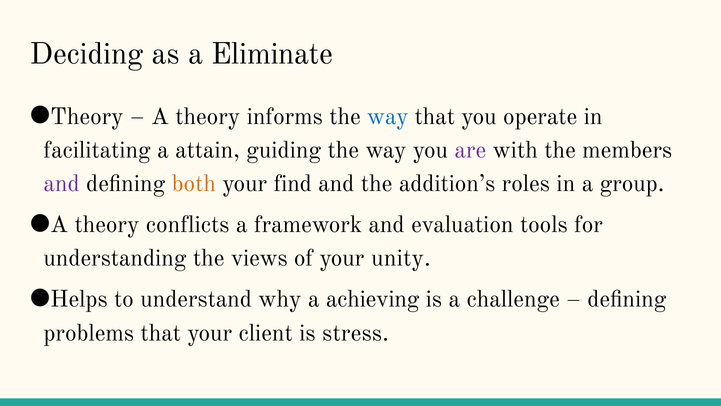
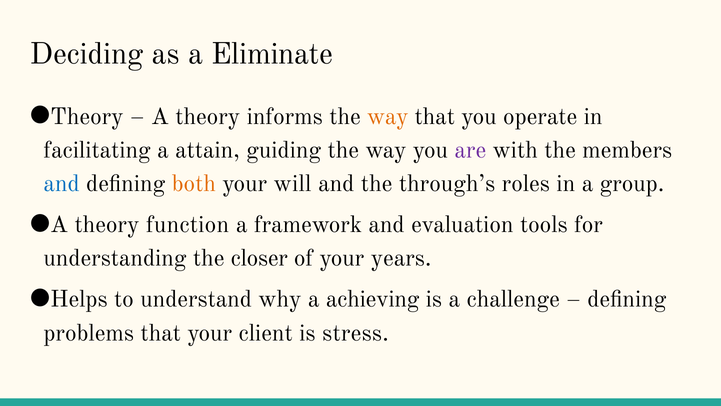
way colour: blue -> orange (388, 116)
and colour: purple -> blue (62, 183)
find: find -> will (293, 183)
addition’s: addition’s -> through’s (447, 183)
conflicts: conflicts -> function (188, 224)
views: views -> closer (259, 258)
unity: unity -> years (401, 258)
